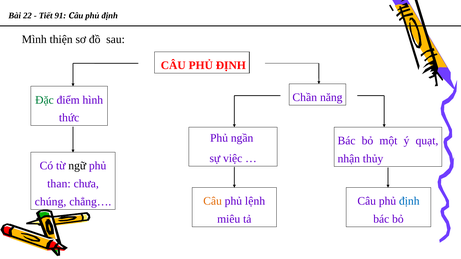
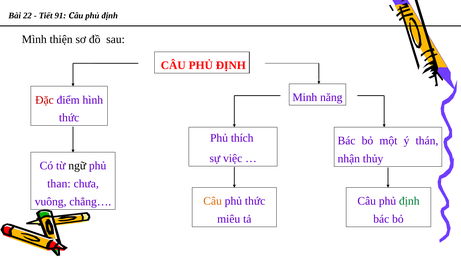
Chần: Chần -> Minh (305, 98)
Đặc colour: green -> red (44, 100)
ngần: ngần -> thích (242, 138)
quạt: quạt -> thán (427, 141)
định colour: blue -> green (409, 201)
chúng: chúng -> vuông (51, 202)
phủ lệnh: lệnh -> thức (255, 201)
